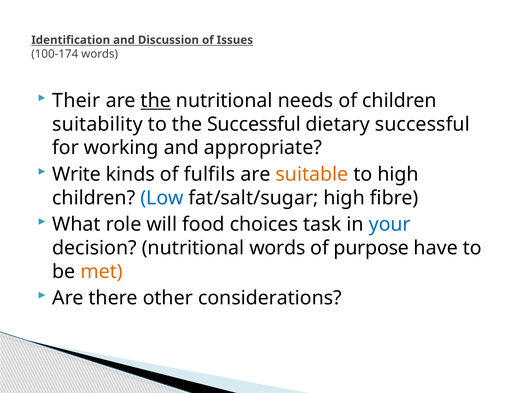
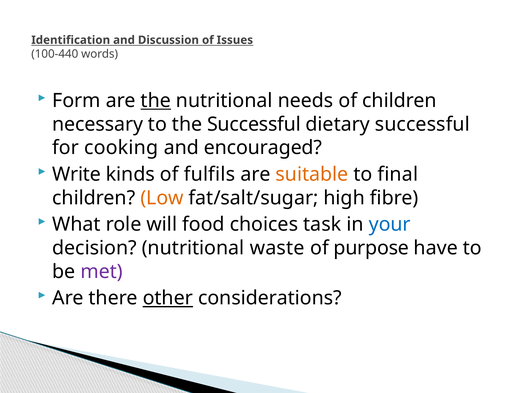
100-174: 100-174 -> 100-440 (55, 54)
Their: Their -> Form (76, 100)
suitability: suitability -> necessary (98, 124)
working: working -> cooking (121, 148)
appropriate: appropriate -> encouraged (263, 148)
to high: high -> final (398, 174)
Low colour: blue -> orange (162, 198)
nutritional words: words -> waste (277, 248)
met colour: orange -> purple (102, 271)
other underline: none -> present (168, 298)
